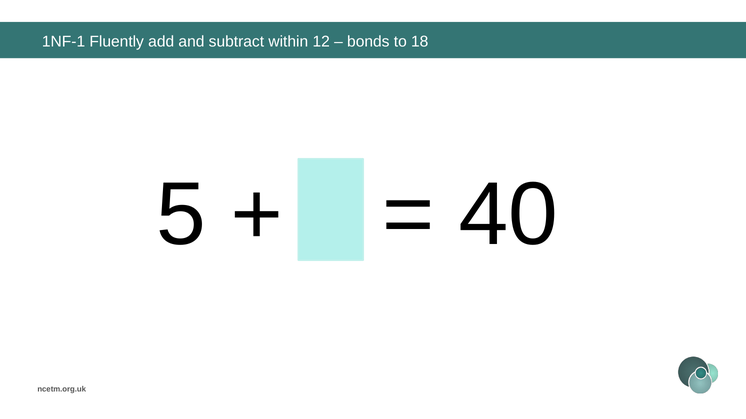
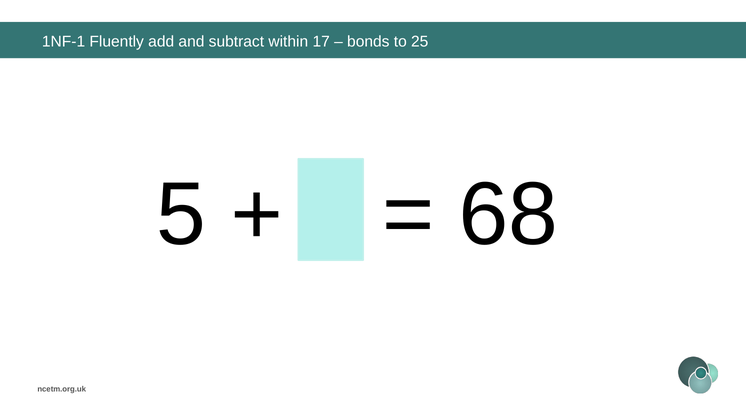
12: 12 -> 17 (321, 42)
18: 18 -> 25 (420, 42)
40: 40 -> 68 (508, 215)
